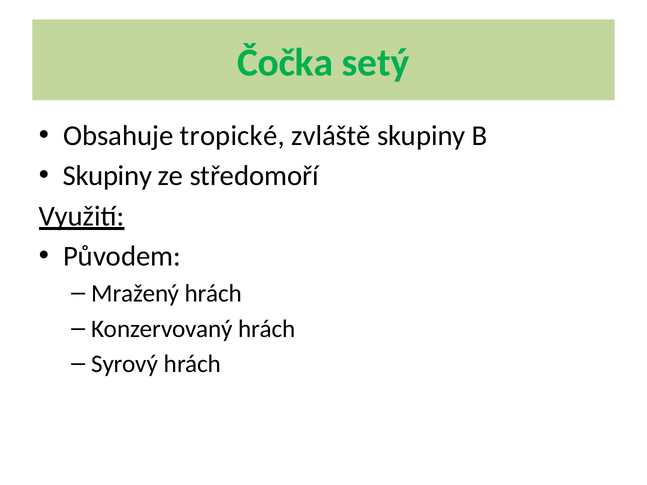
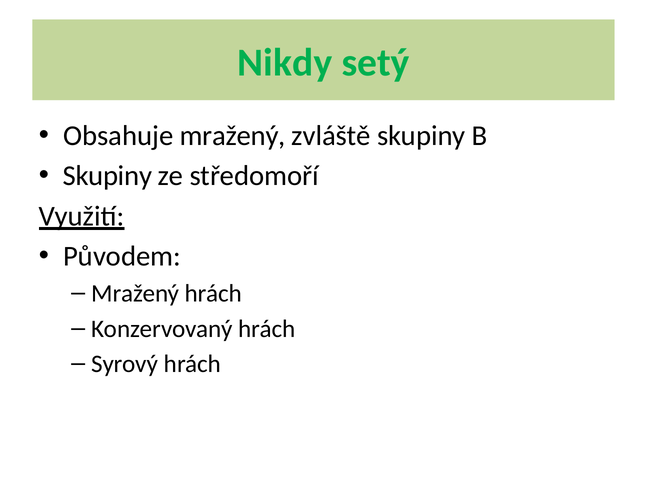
Čočka: Čočka -> Nikdy (285, 63)
Obsahuje tropické: tropické -> mražený (233, 136)
